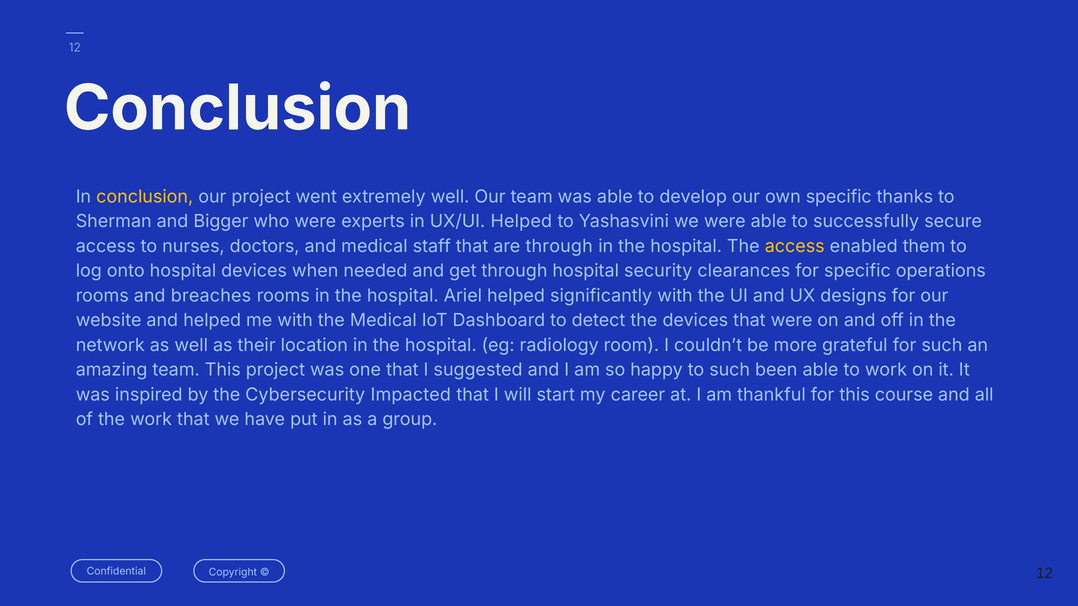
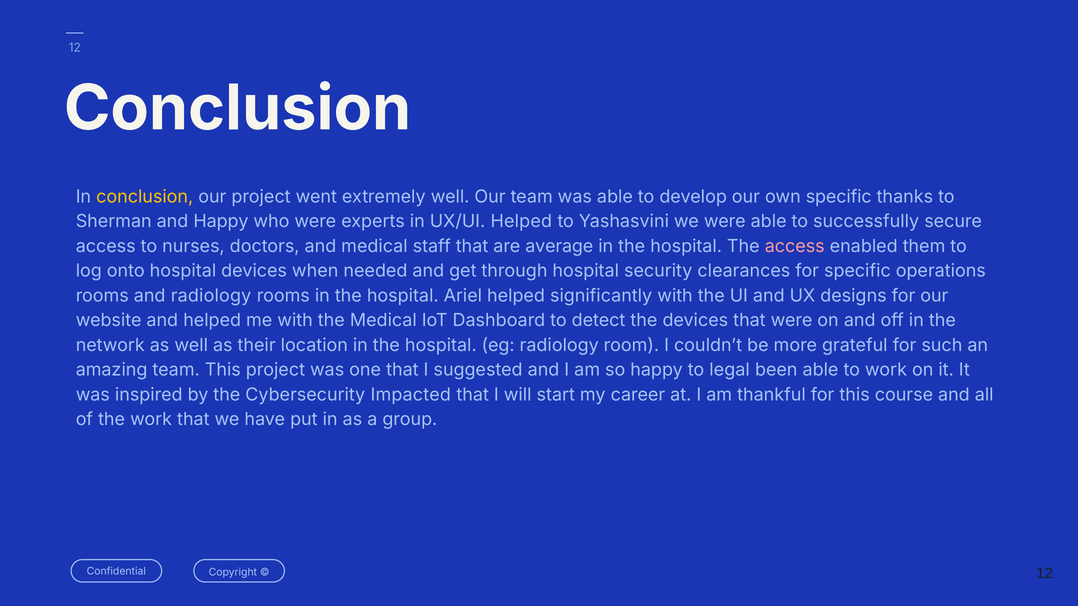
and Bigger: Bigger -> Happy (221, 222)
are through: through -> average (559, 246)
access colour: yellow -> pink (795, 246)
and breaches: breaches -> radiology (211, 296)
to such: such -> legal (730, 370)
